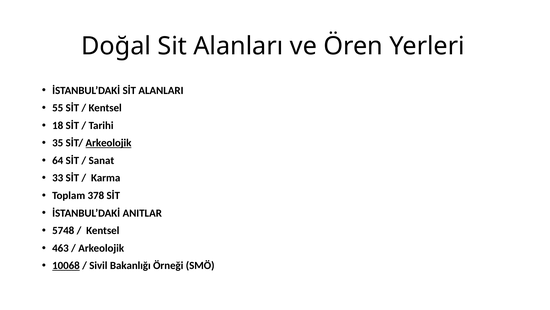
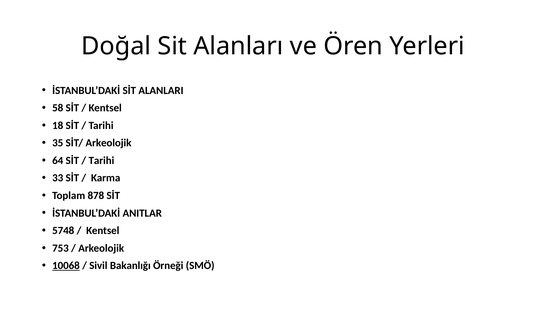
55: 55 -> 58 (58, 108)
Arkeolojik underline: present -> none (108, 143)
Sanat: Sanat -> Tarihi (101, 160)
378: 378 -> 878 (96, 195)
463: 463 -> 753 (60, 248)
